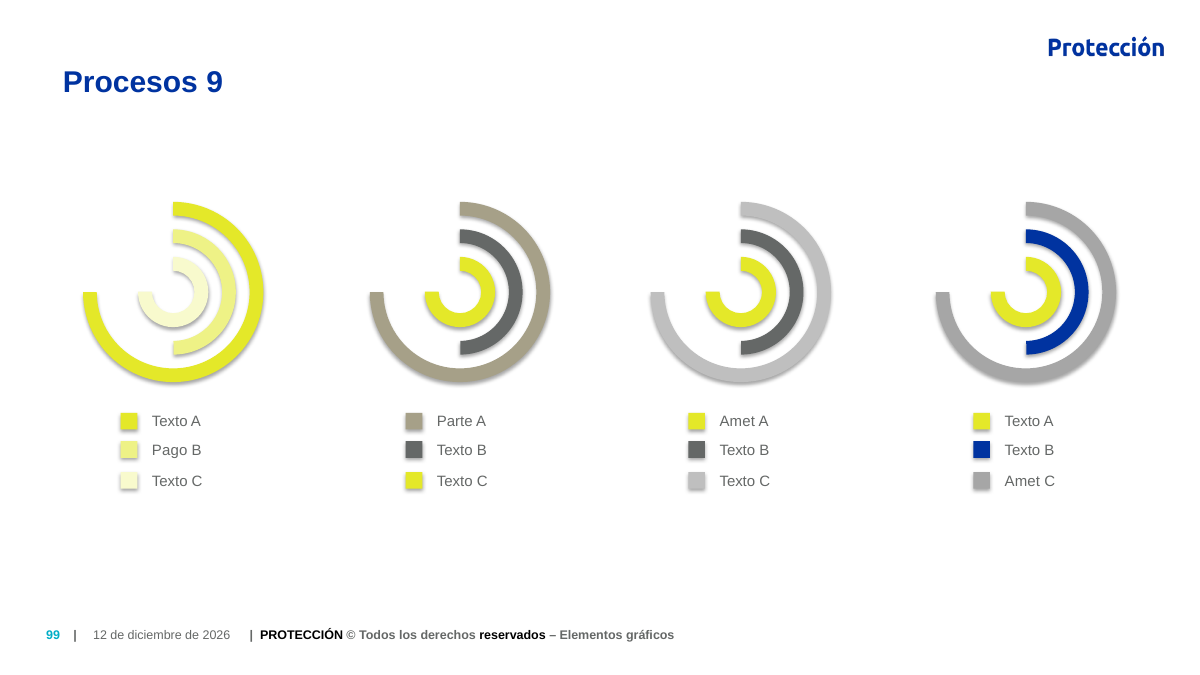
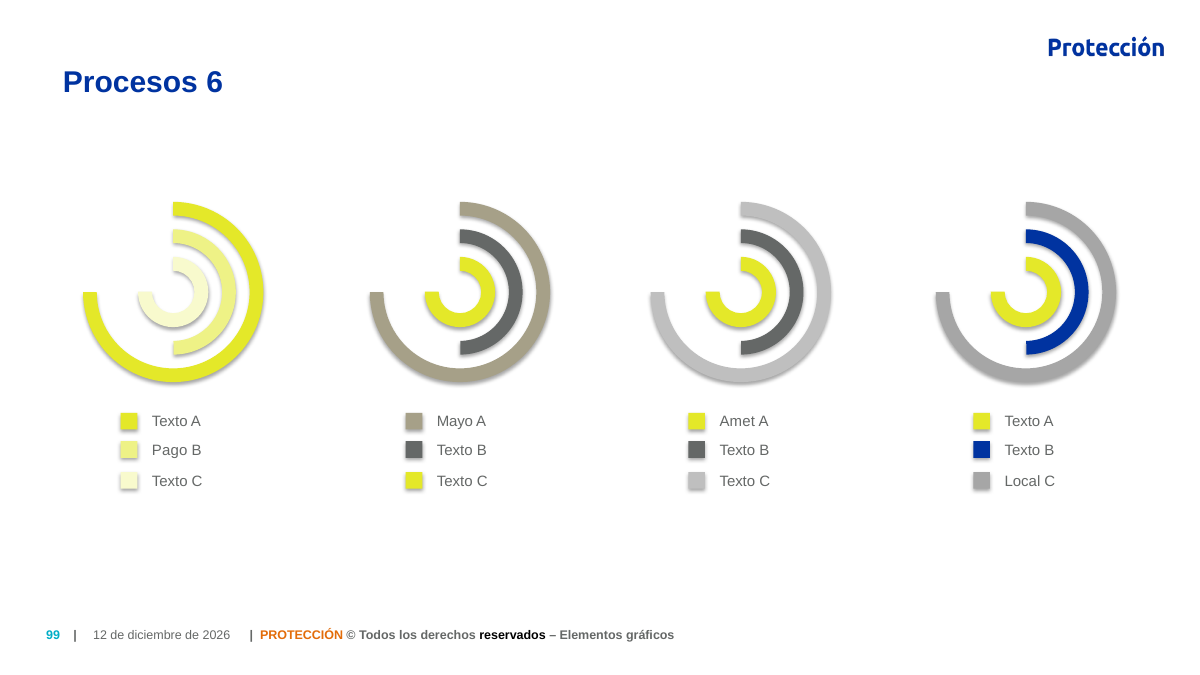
9: 9 -> 6 (215, 82)
Parte: Parte -> Mayo (455, 422)
Amet: Amet -> Local (1022, 481)
PROTECCIÓN colour: black -> orange (302, 635)
